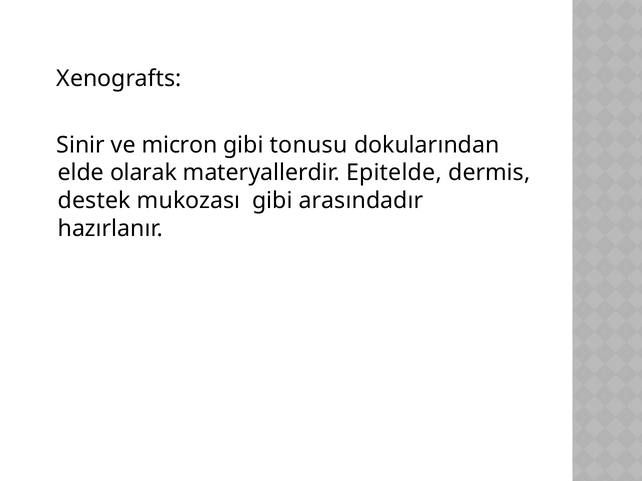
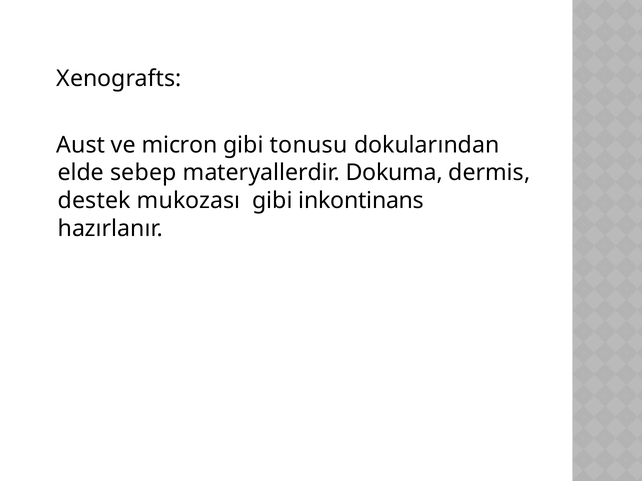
Sinir: Sinir -> Aust (81, 145)
olarak: olarak -> sebep (143, 173)
Epitelde: Epitelde -> Dokuma (394, 173)
arasındadır: arasındadır -> inkontinans (361, 201)
